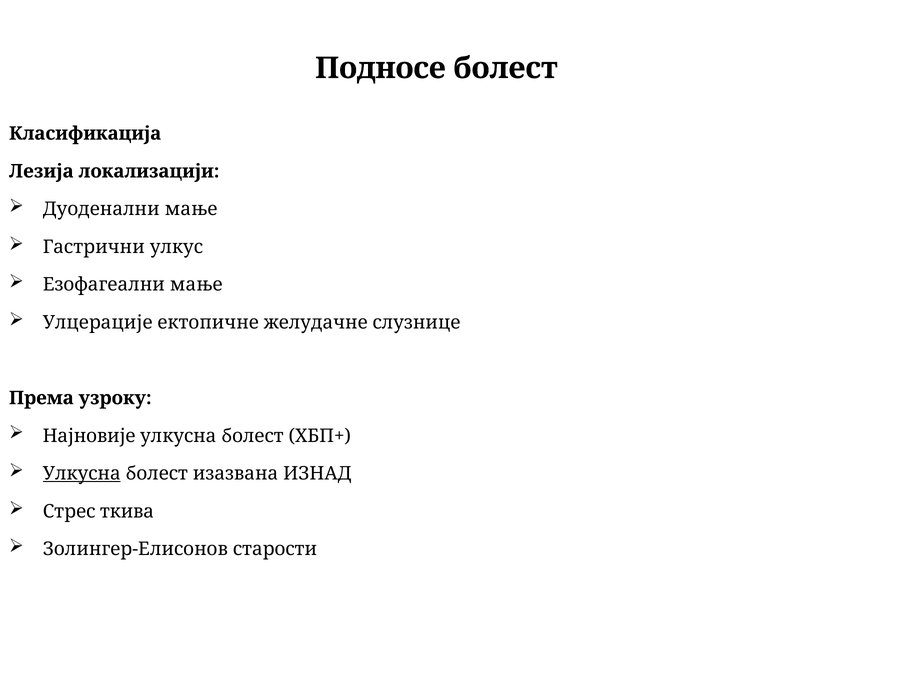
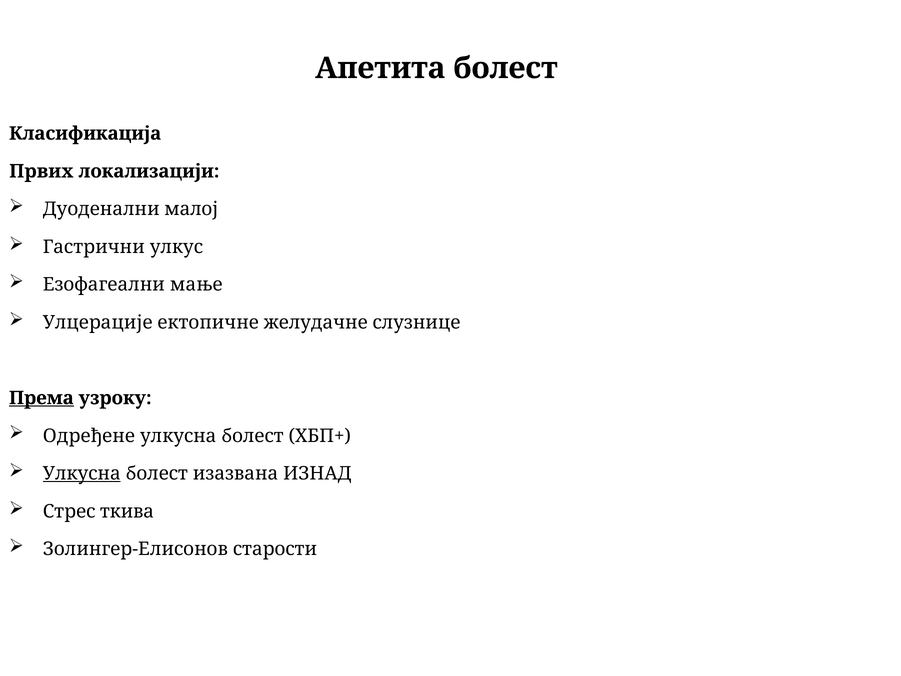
Подносе: Подносе -> Апетита (380, 68)
Лезија: Лезија -> Првих (41, 171)
Дуоденални мање: мање -> малој (191, 209)
Према underline: none -> present (41, 398)
Најновије: Најновије -> Одређене (89, 436)
